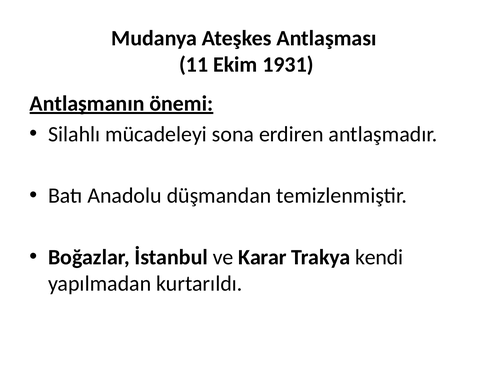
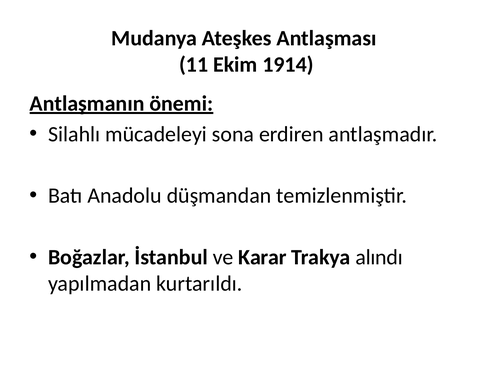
1931: 1931 -> 1914 (288, 64)
kendi: kendi -> alındı (379, 257)
